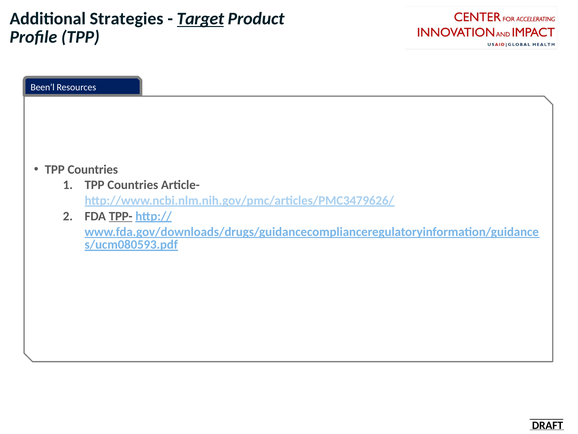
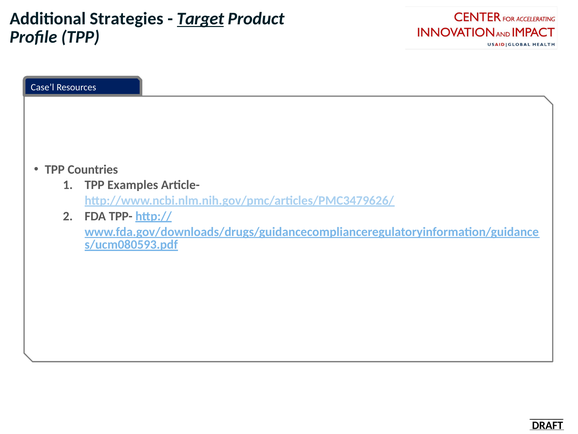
Been’l: Been’l -> Case’l (42, 87)
Countries: Countries -> Examples (133, 185)
TPP- underline: present -> none (121, 216)
